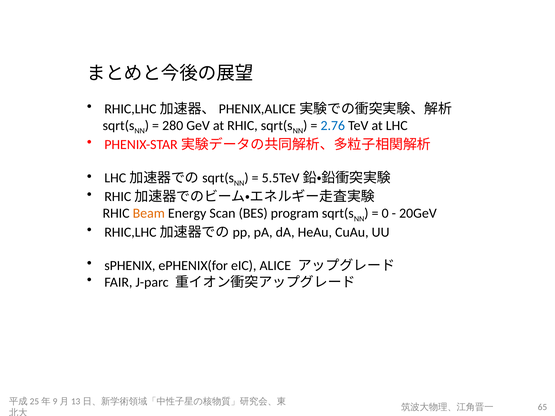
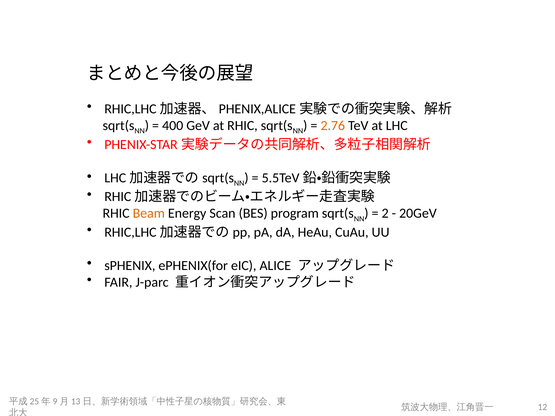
280: 280 -> 400 (173, 126)
2.76 colour: blue -> orange (333, 126)
0: 0 -> 2 (385, 213)
65: 65 -> 12 (542, 407)
